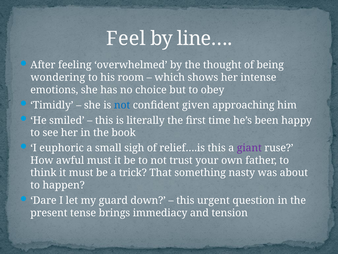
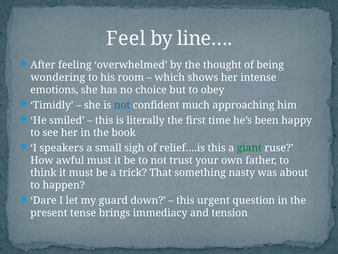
given: given -> much (196, 105)
euphoric: euphoric -> speakers (62, 148)
giant colour: purple -> green (249, 148)
